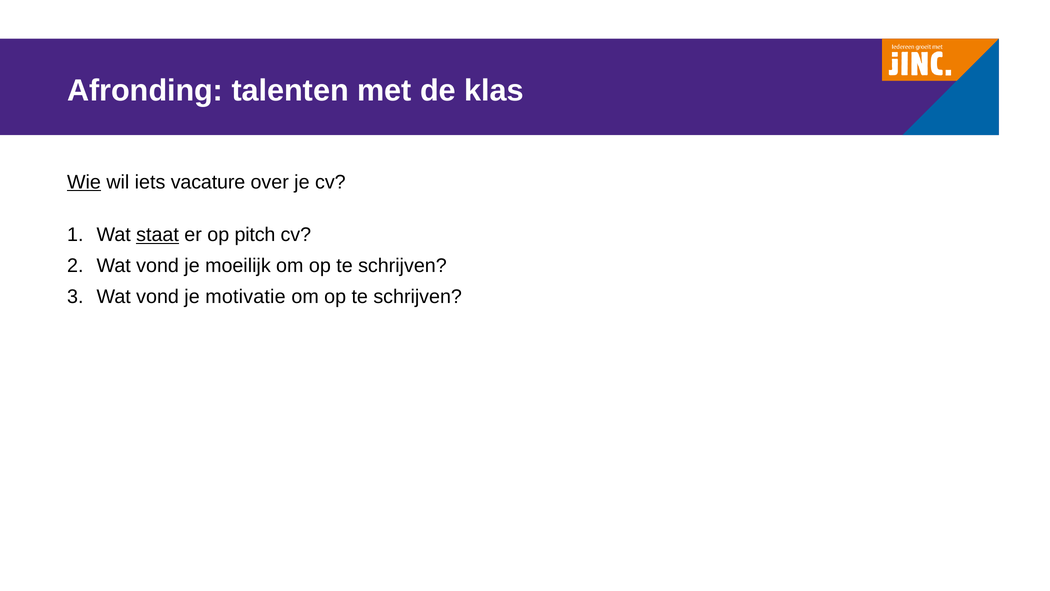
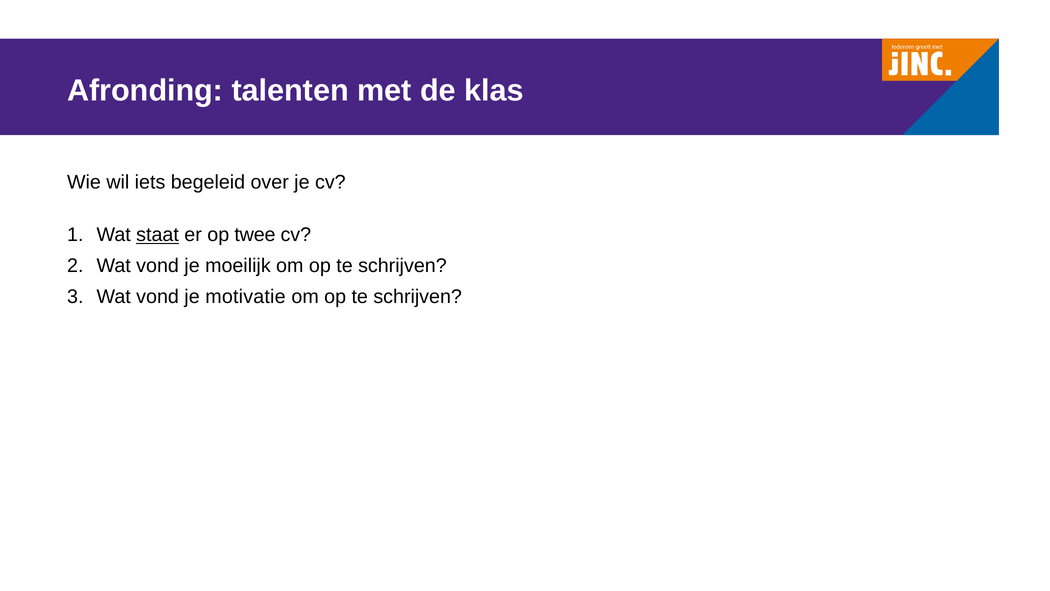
Wie underline: present -> none (84, 182)
vacature: vacature -> begeleid (208, 182)
pitch: pitch -> twee (255, 235)
